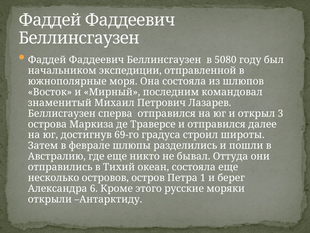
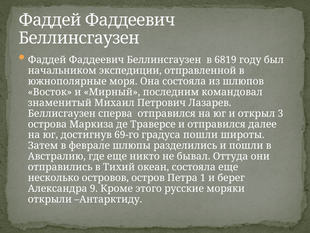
5080: 5080 -> 6819 (225, 60)
градуса строил: строил -> пошли (200, 135)
6: 6 -> 9 (94, 188)
